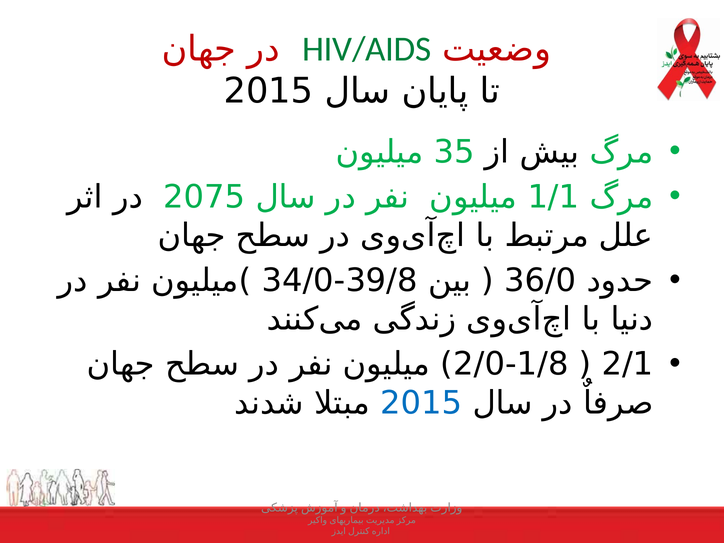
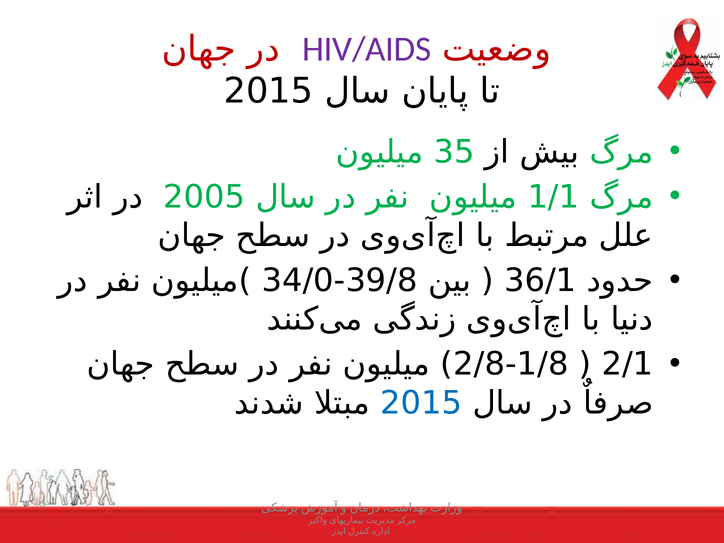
HIV/AIDS colour: green -> purple (367, 49)
2075: 2075 -> 2005 (204, 197)
36/0: 36/0 -> 36/1 (540, 281)
2/0-1/8: 2/0-1/8 -> 2/8-1/8 (511, 364)
